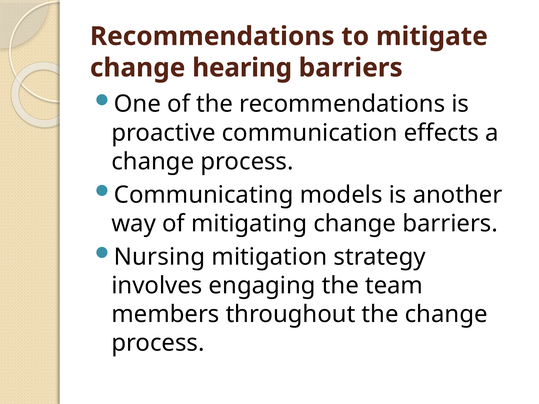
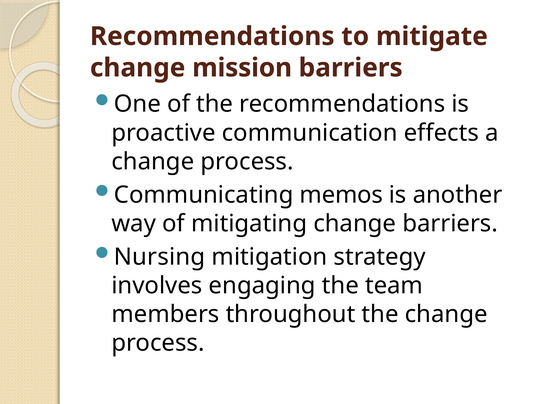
hearing: hearing -> mission (242, 68)
models: models -> memos (341, 195)
